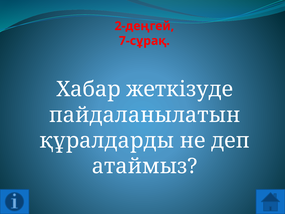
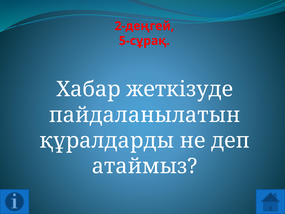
7-сұрақ: 7-сұрақ -> 5-сұрақ (144, 41)
